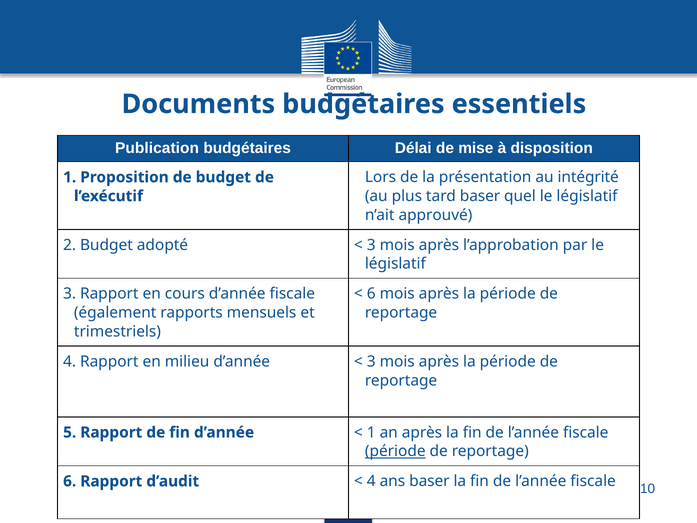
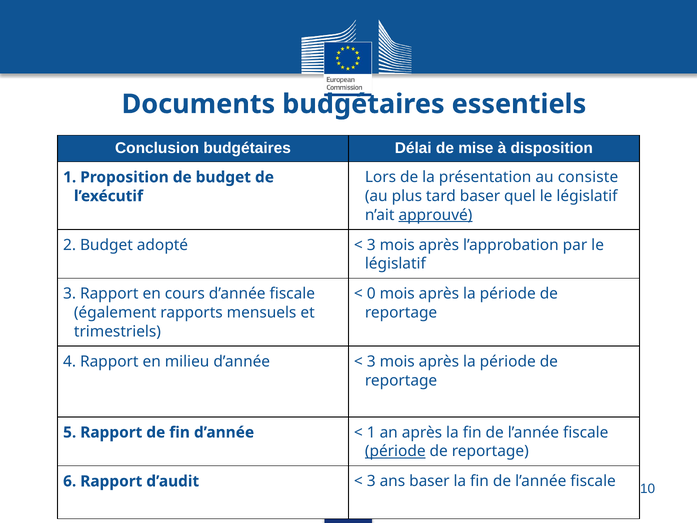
Publication: Publication -> Conclusion (157, 148)
intégrité: intégrité -> consiste (588, 177)
approuvé underline: none -> present (435, 215)
6: 6 -> 0 (371, 294)
4: 4 -> 3 (371, 481)
